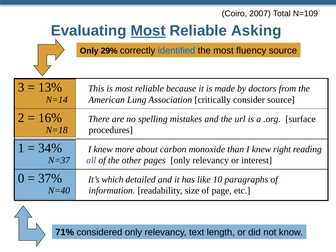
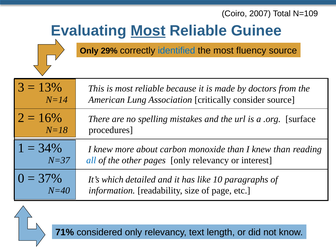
Asking: Asking -> Guinee (256, 31)
knew right: right -> than (282, 149)
all colour: purple -> blue (91, 160)
